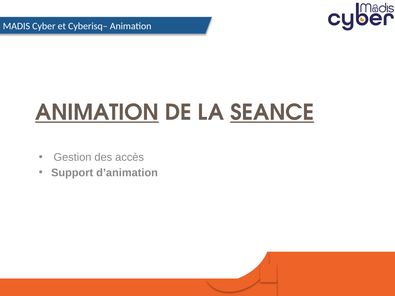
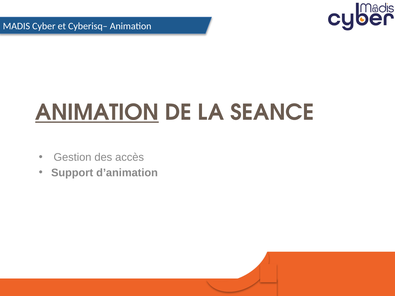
SEANCE underline: present -> none (272, 113)
